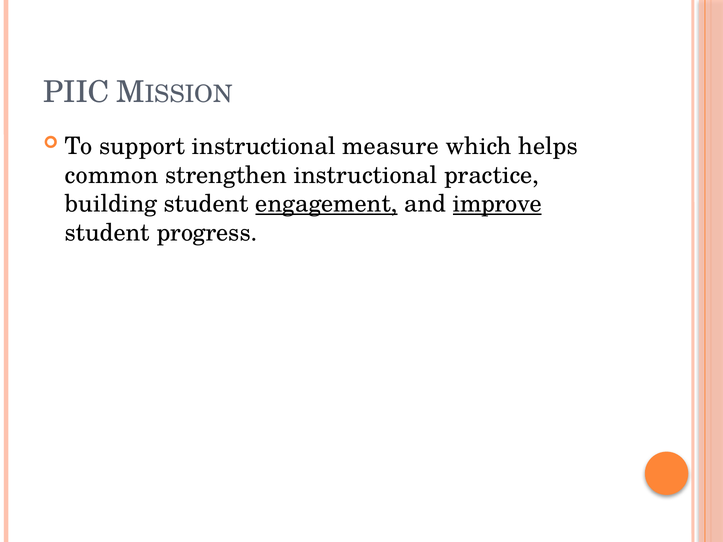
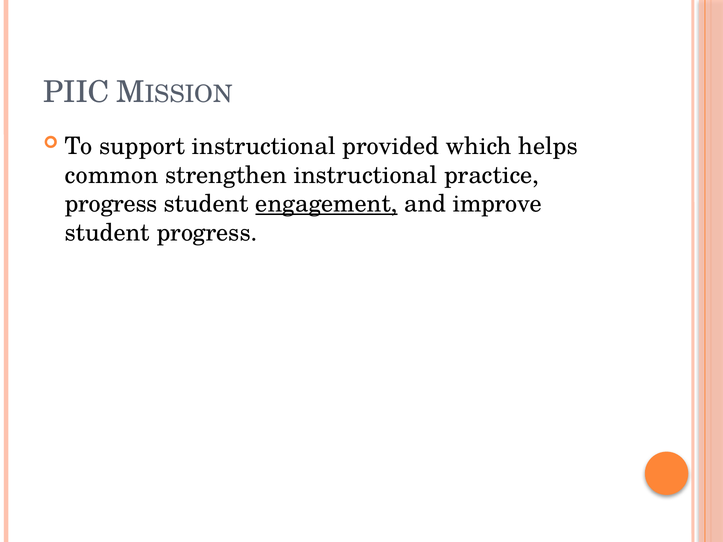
measure: measure -> provided (391, 146)
building: building -> progress (111, 204)
improve underline: present -> none (497, 204)
